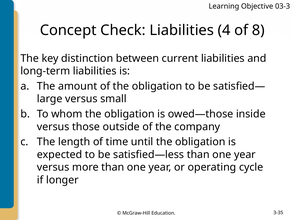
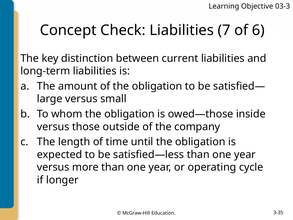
4: 4 -> 7 (224, 30)
8: 8 -> 6 (258, 30)
